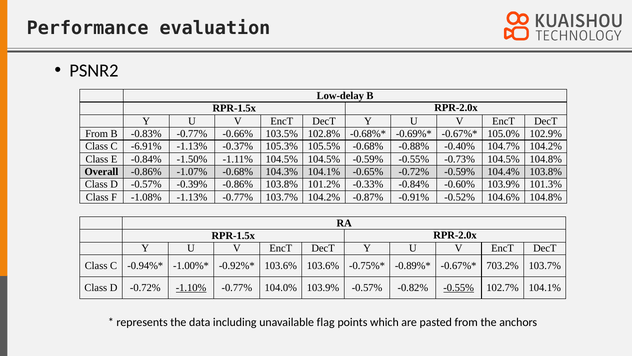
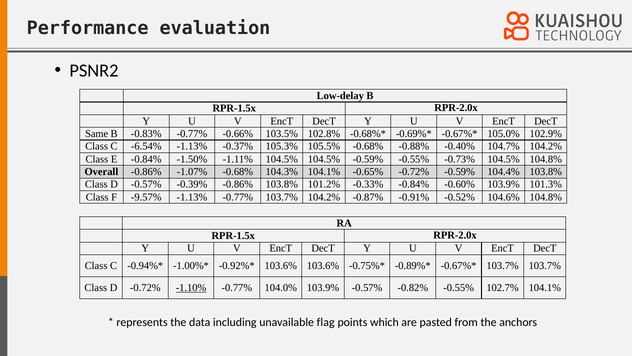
From: From -> Same (97, 134)
-6.91%: -6.91% -> -6.54% (146, 146)
-1.08%: -1.08% -> -9.57% (146, 197)
703.2%: 703.2% -> 103.7% (503, 265)
-0.55% underline: present -> none (459, 287)
